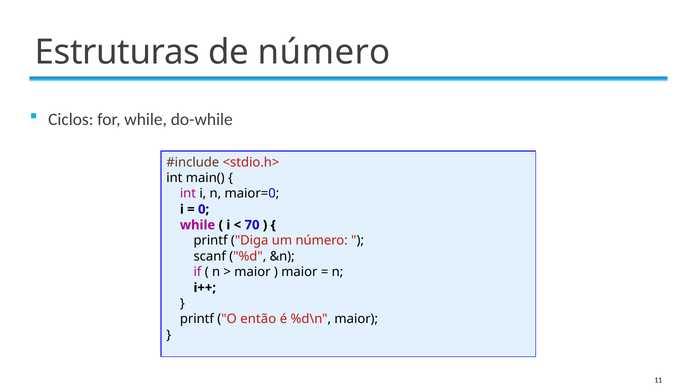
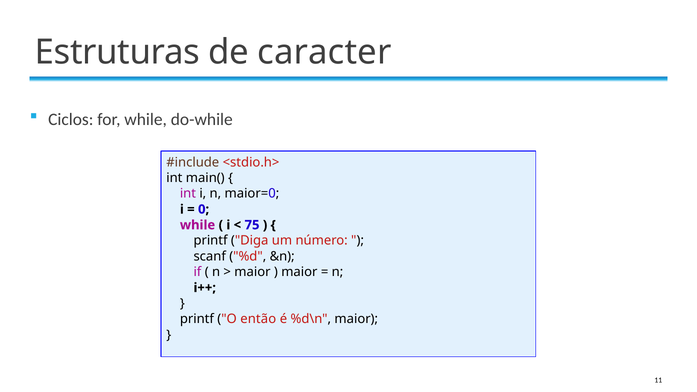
de número: número -> caracter (324, 52)
70: 70 -> 75 (252, 225)
